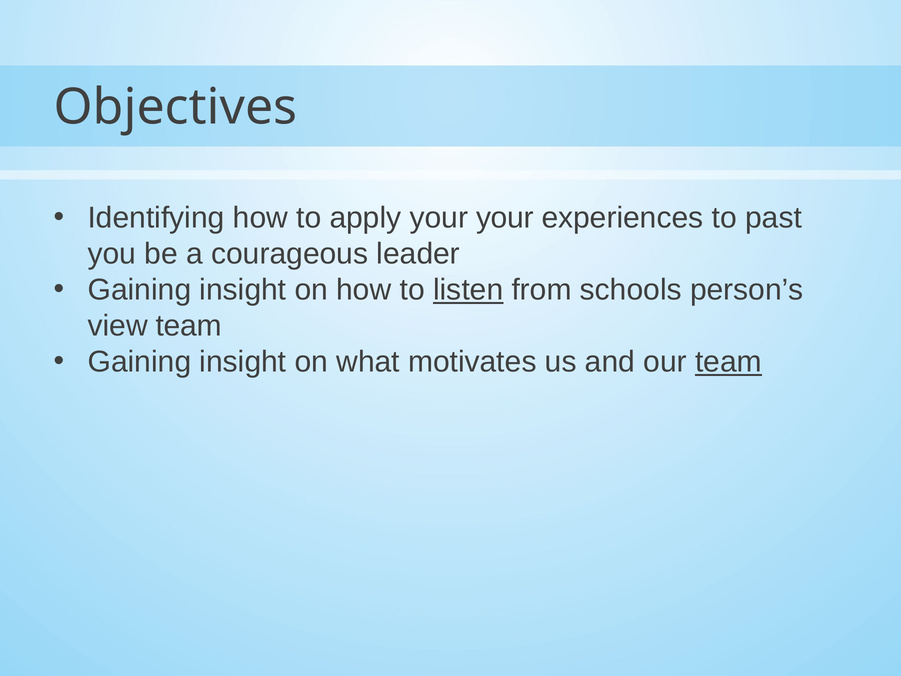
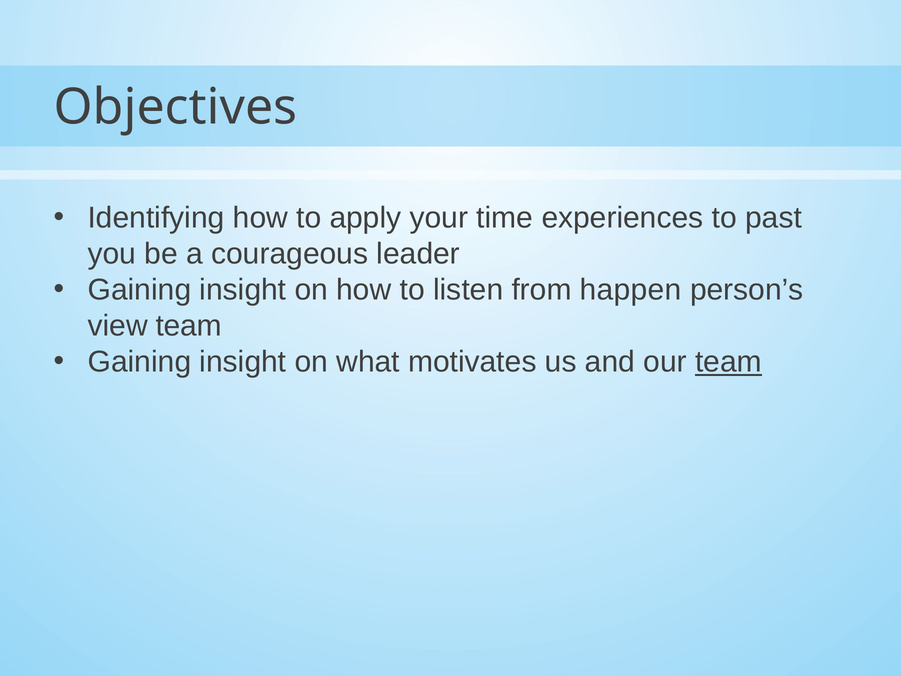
your your: your -> time (505, 218)
listen underline: present -> none (468, 290)
schools: schools -> happen (631, 290)
